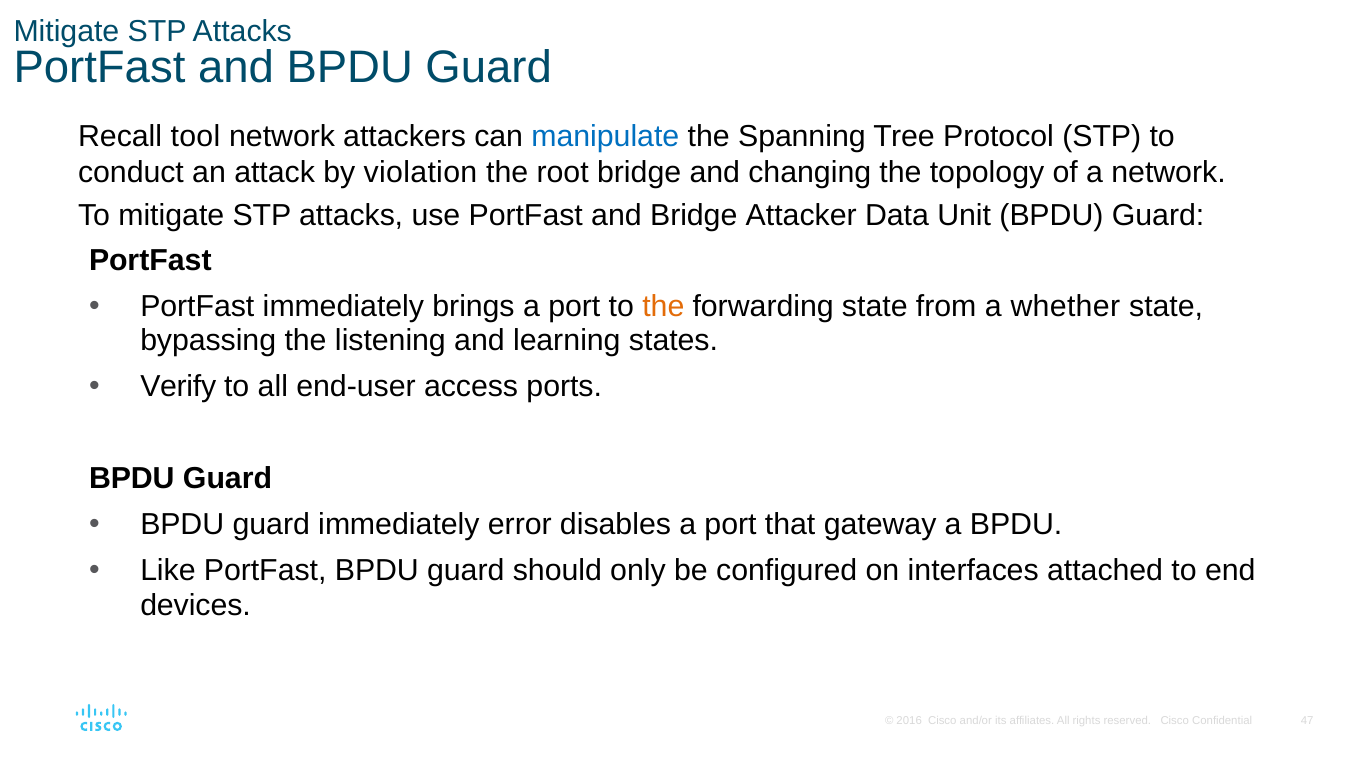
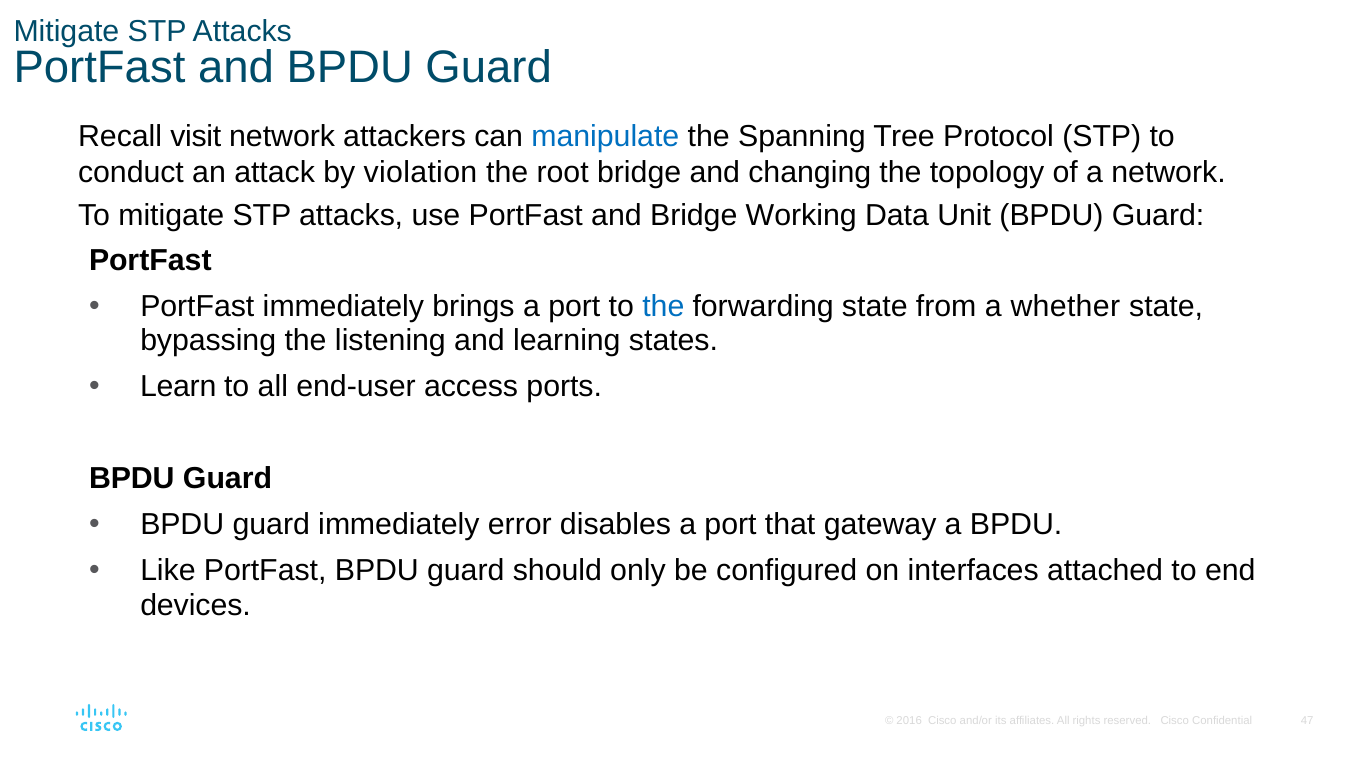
tool: tool -> visit (196, 136)
Attacker: Attacker -> Working (801, 215)
the colour: orange -> blue (663, 306)
Verify: Verify -> Learn (178, 387)
